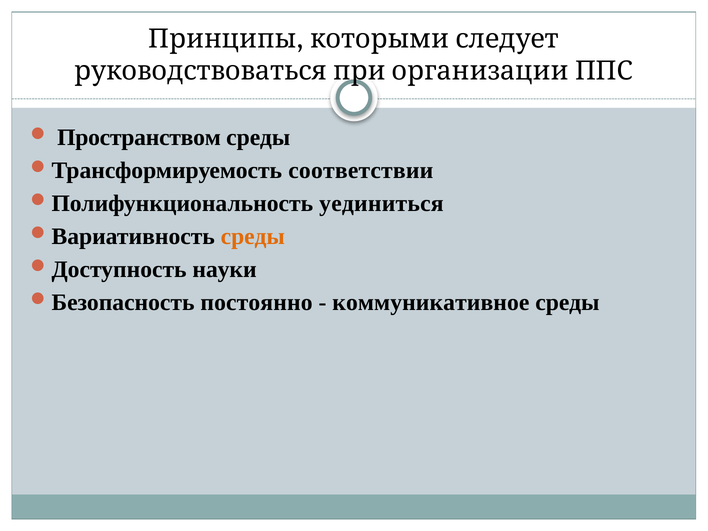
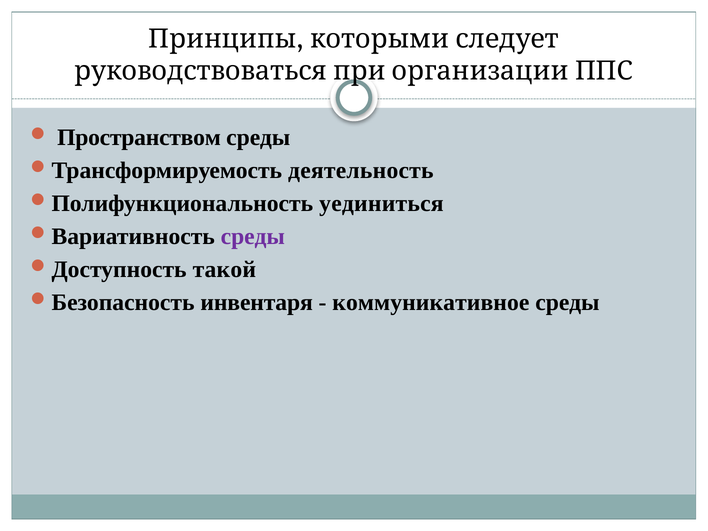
соответствии: соответствии -> деятельность (361, 171)
среды colour: orange -> purple (253, 237)
науки: науки -> такой (224, 270)
постоянно: постоянно -> инвентаря (257, 303)
